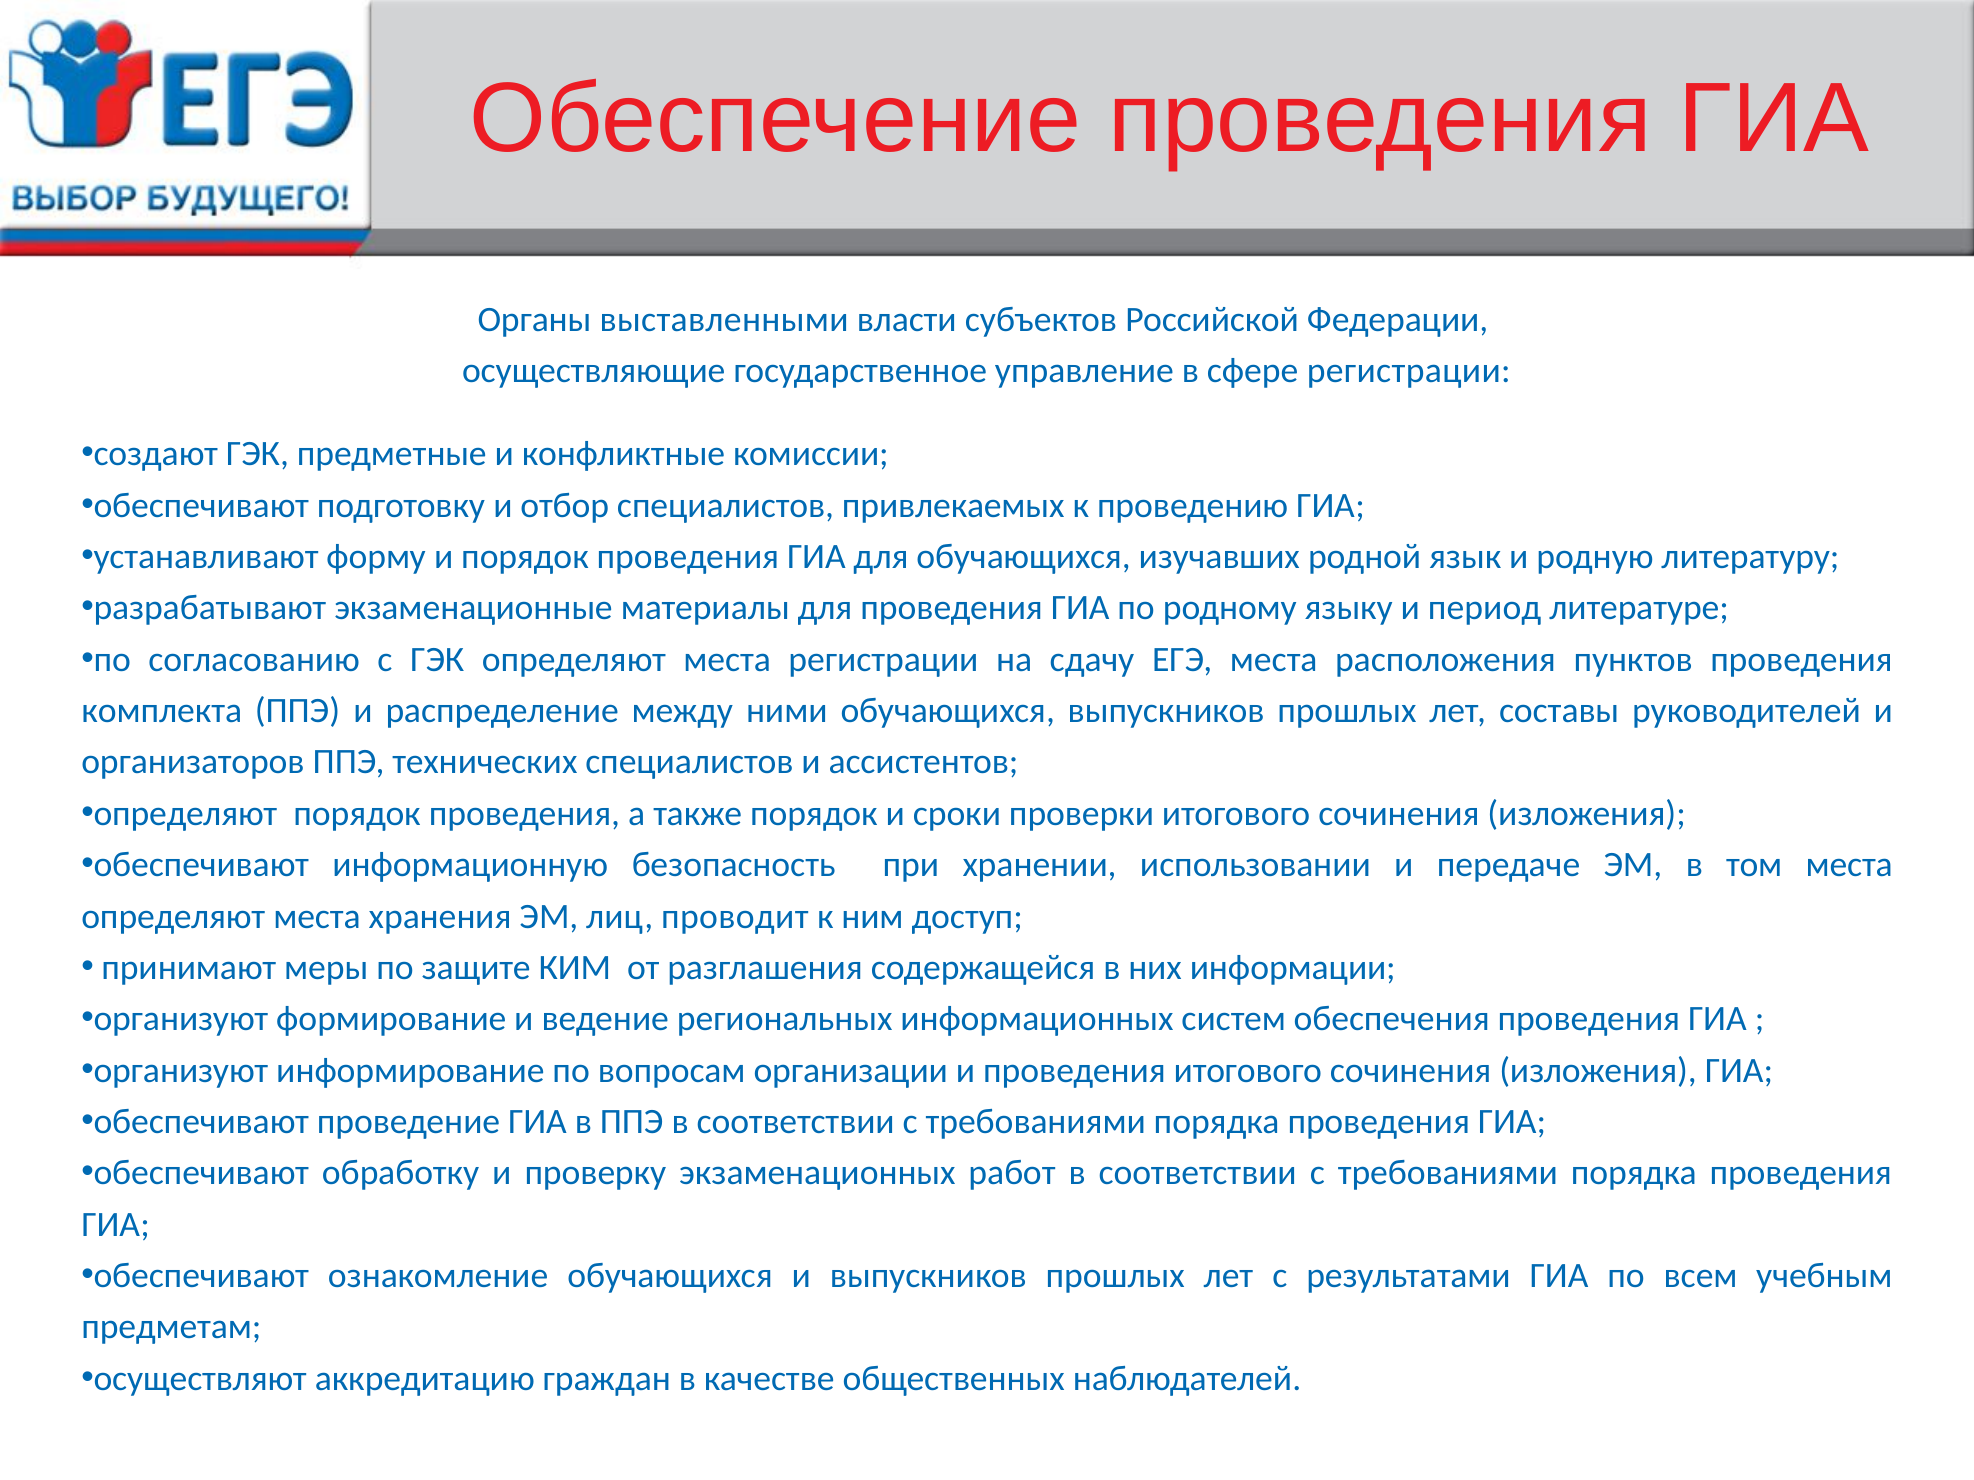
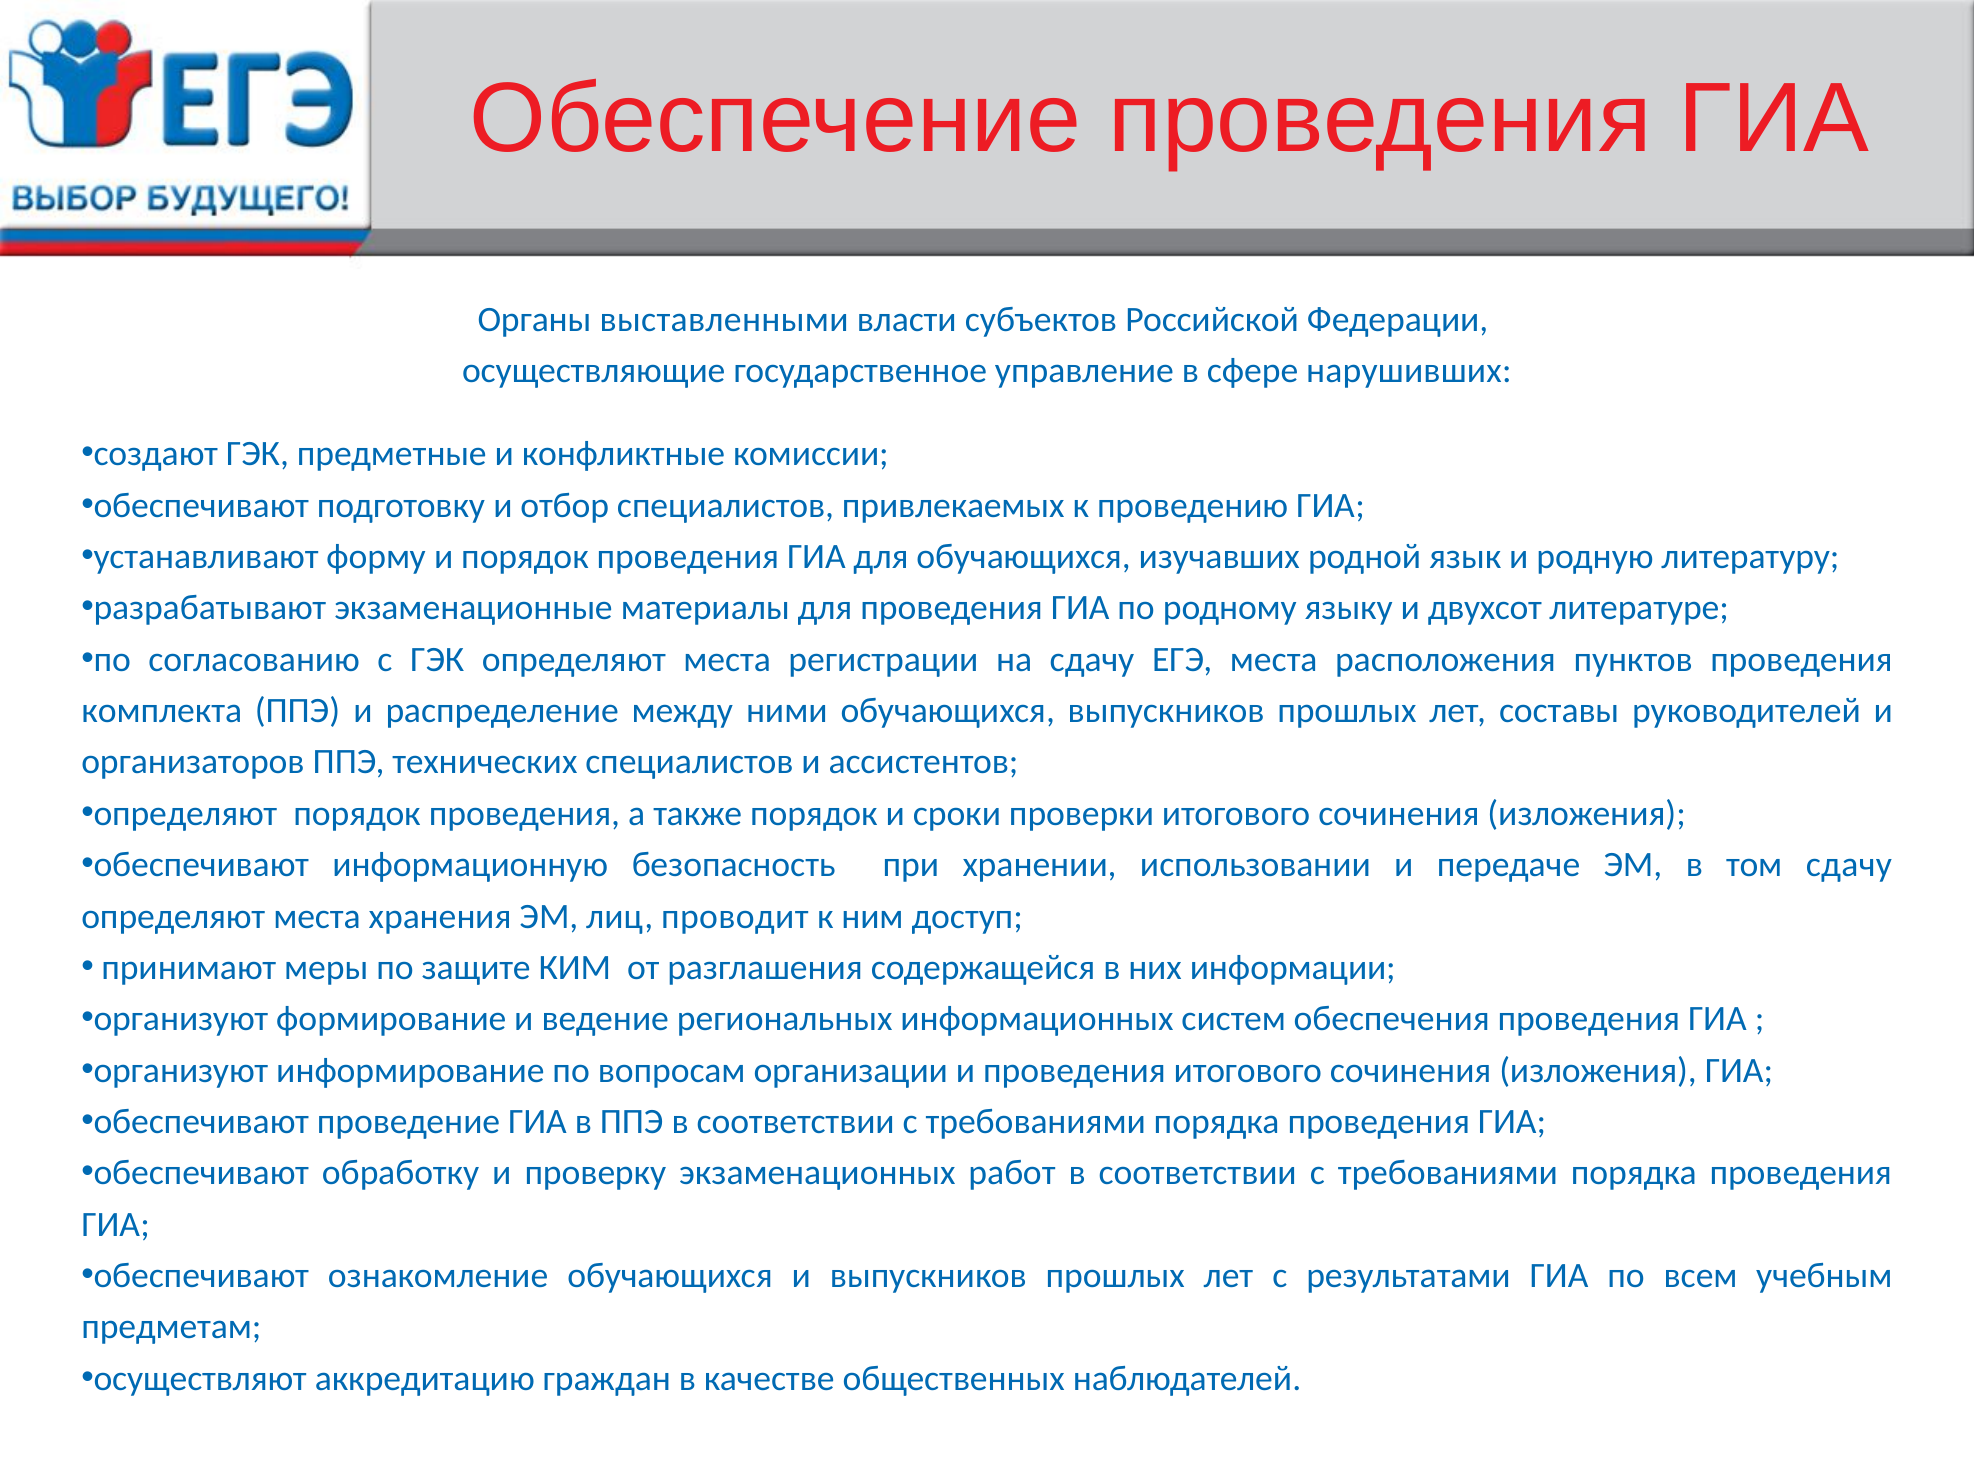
сфере регистрации: регистрации -> нарушивших (1409, 371)
период: период -> двухсот (1485, 608)
том места: места -> сдачу (1849, 865)
